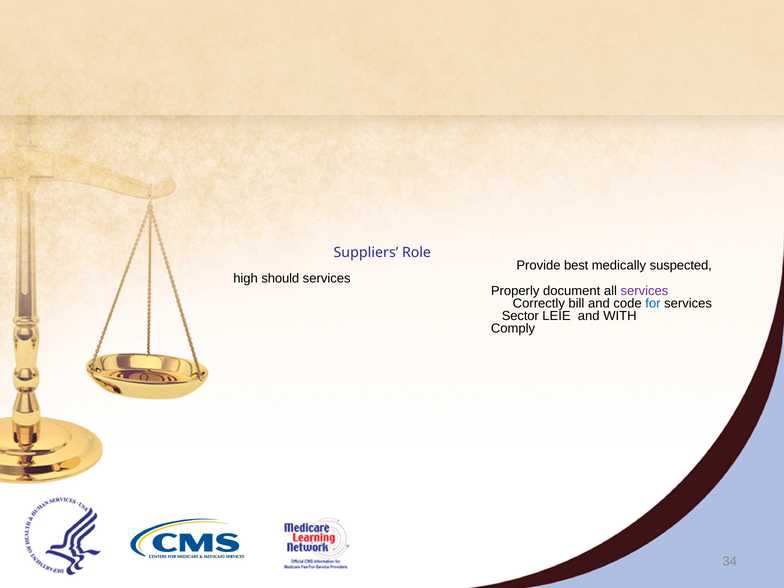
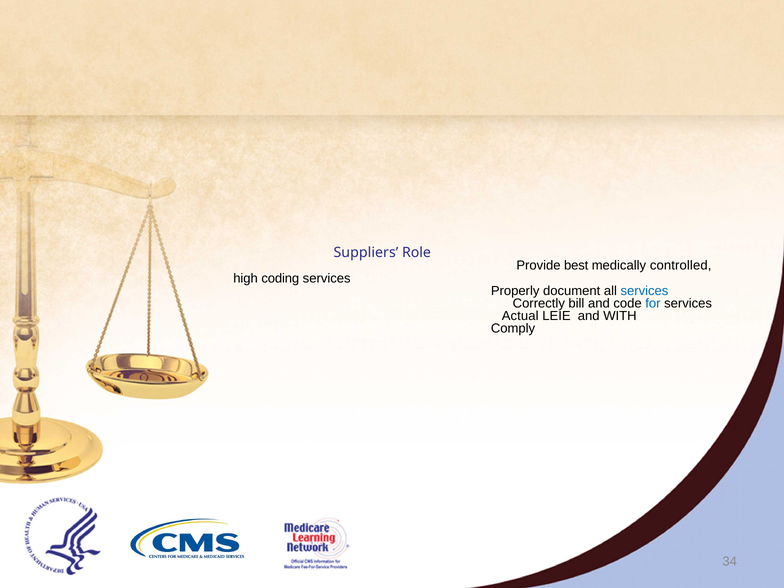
suspected: suspected -> controlled (681, 266)
should: should -> coding (280, 278)
services colour: purple -> blue (644, 291)
Sector: Sector -> Actual (520, 316)
